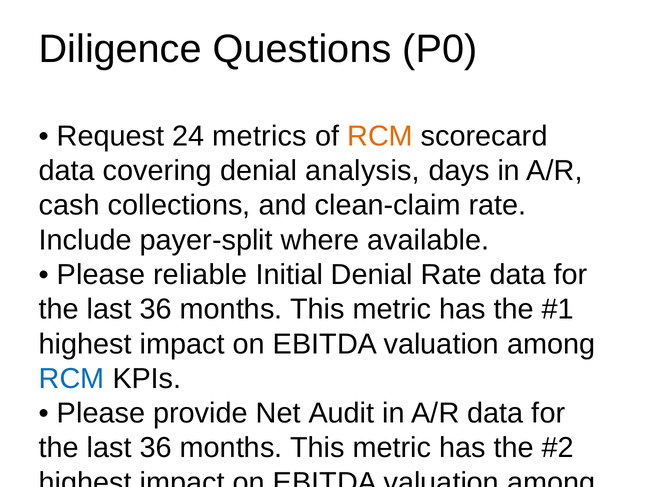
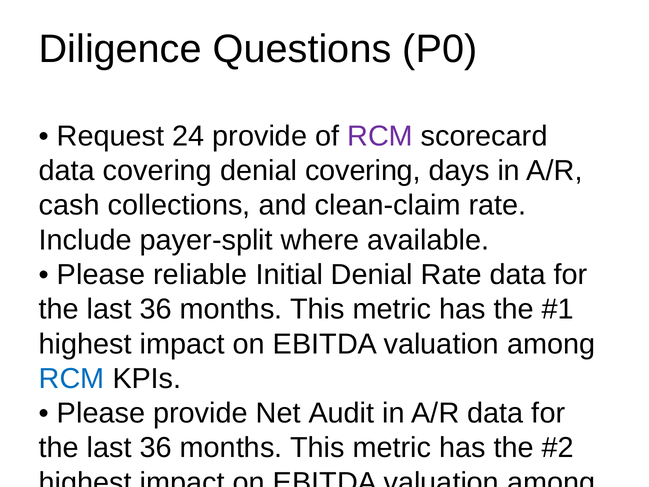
24 metrics: metrics -> provide (260, 136)
RCM colour: orange -> purple (380, 136)
denial analysis: analysis -> covering (363, 171)
